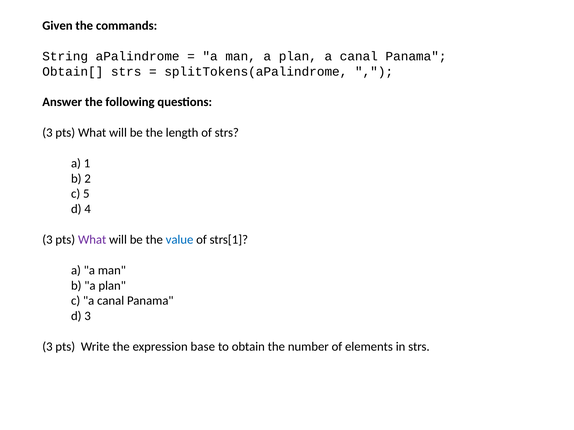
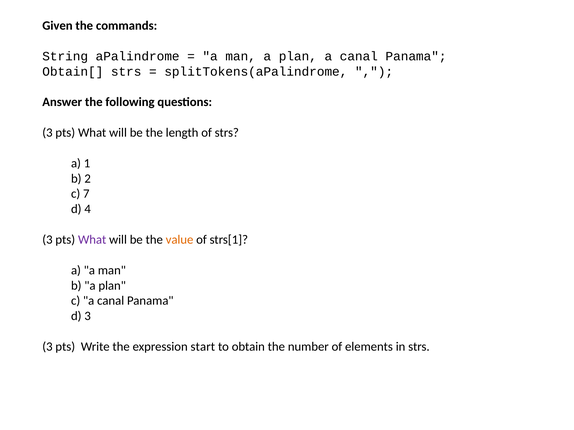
5: 5 -> 7 (86, 194)
value colour: blue -> orange (180, 240)
base: base -> start (203, 347)
